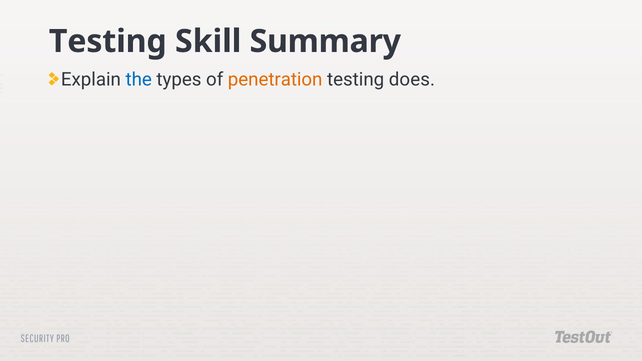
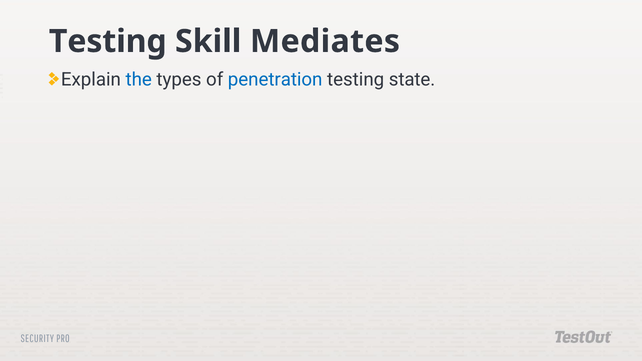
Summary: Summary -> Mediates (325, 41)
penetration colour: orange -> blue (275, 80)
does: does -> state (412, 80)
